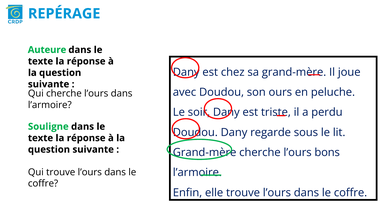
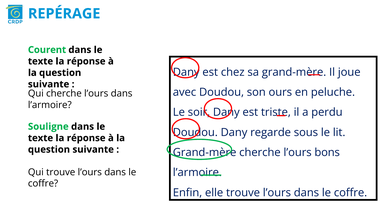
Auteure: Auteure -> Courent (47, 50)
